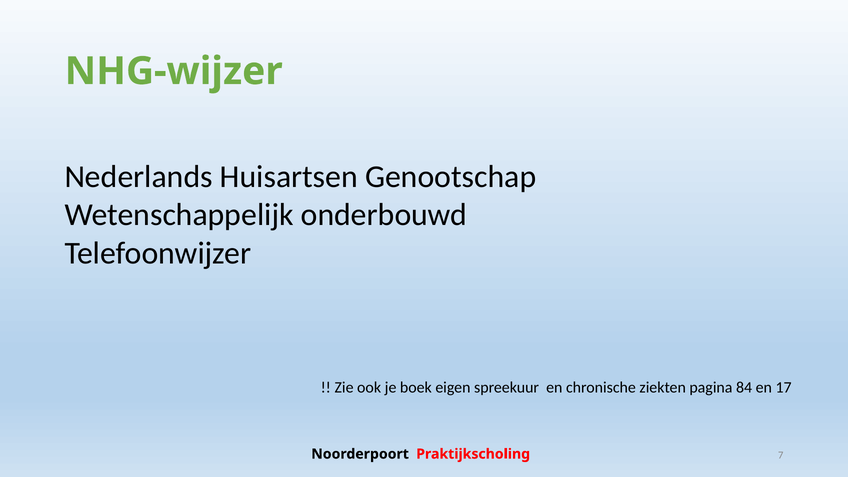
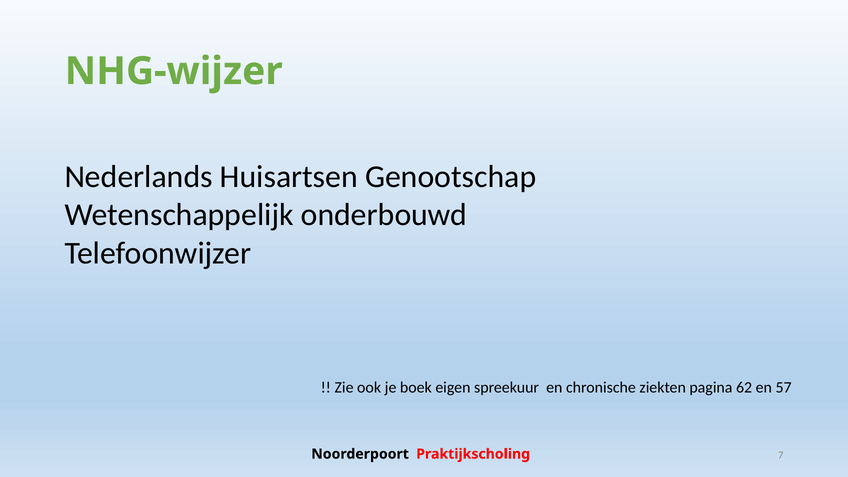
84: 84 -> 62 (744, 388)
17: 17 -> 57 (784, 388)
